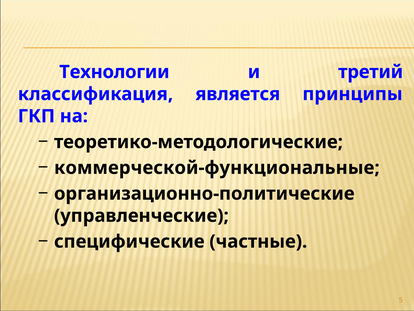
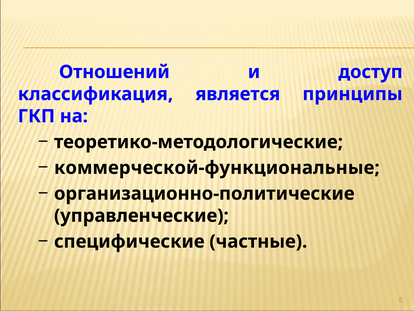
Технологии: Технологии -> Отношений (114, 72)
третий: третий -> доступ (371, 72)
